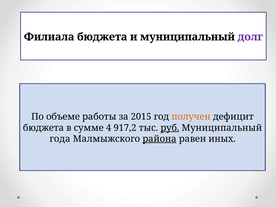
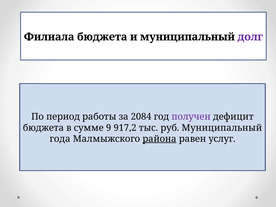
объеме: объеме -> период (63, 117)
2015: 2015 -> 2084 (141, 117)
получен colour: orange -> purple (191, 117)
4: 4 -> 9 (109, 128)
руб underline: present -> none (170, 128)
иных: иных -> услуг (222, 139)
